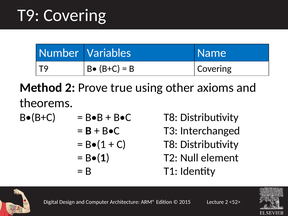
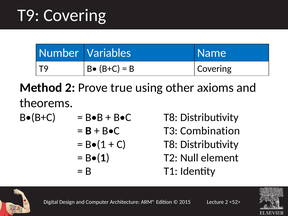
Interchanged: Interchanged -> Combination (210, 131)
